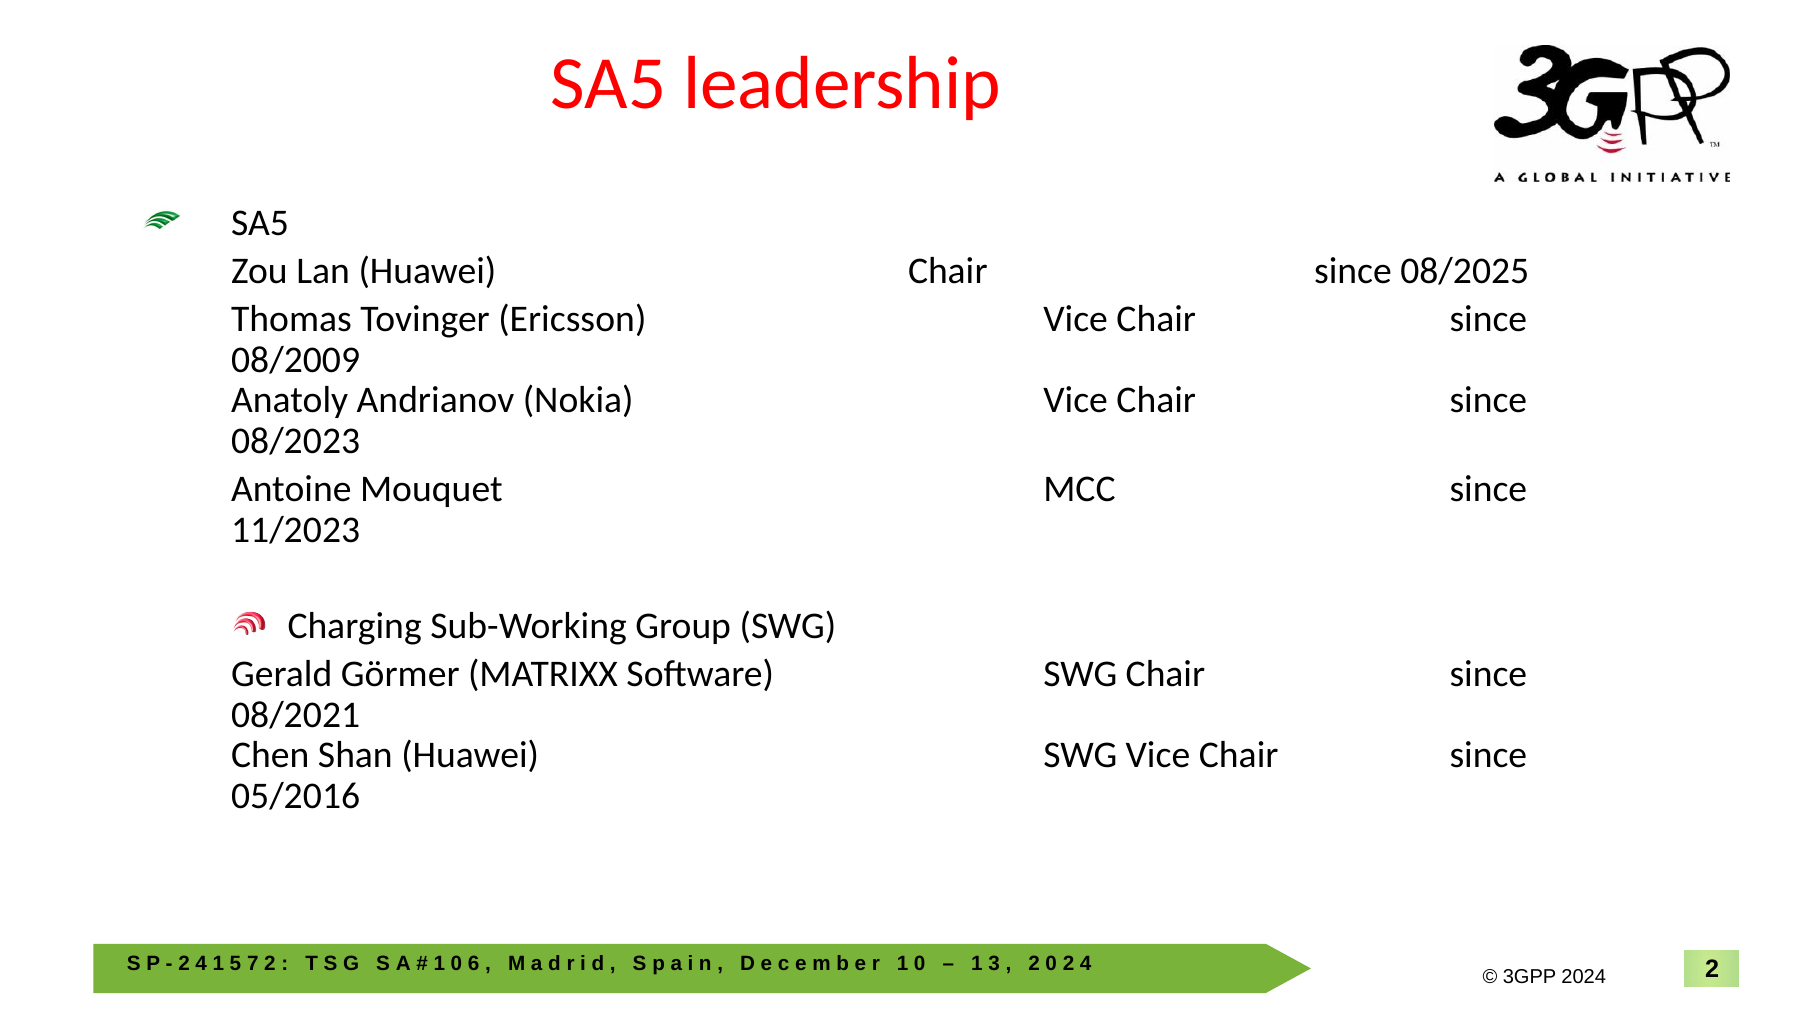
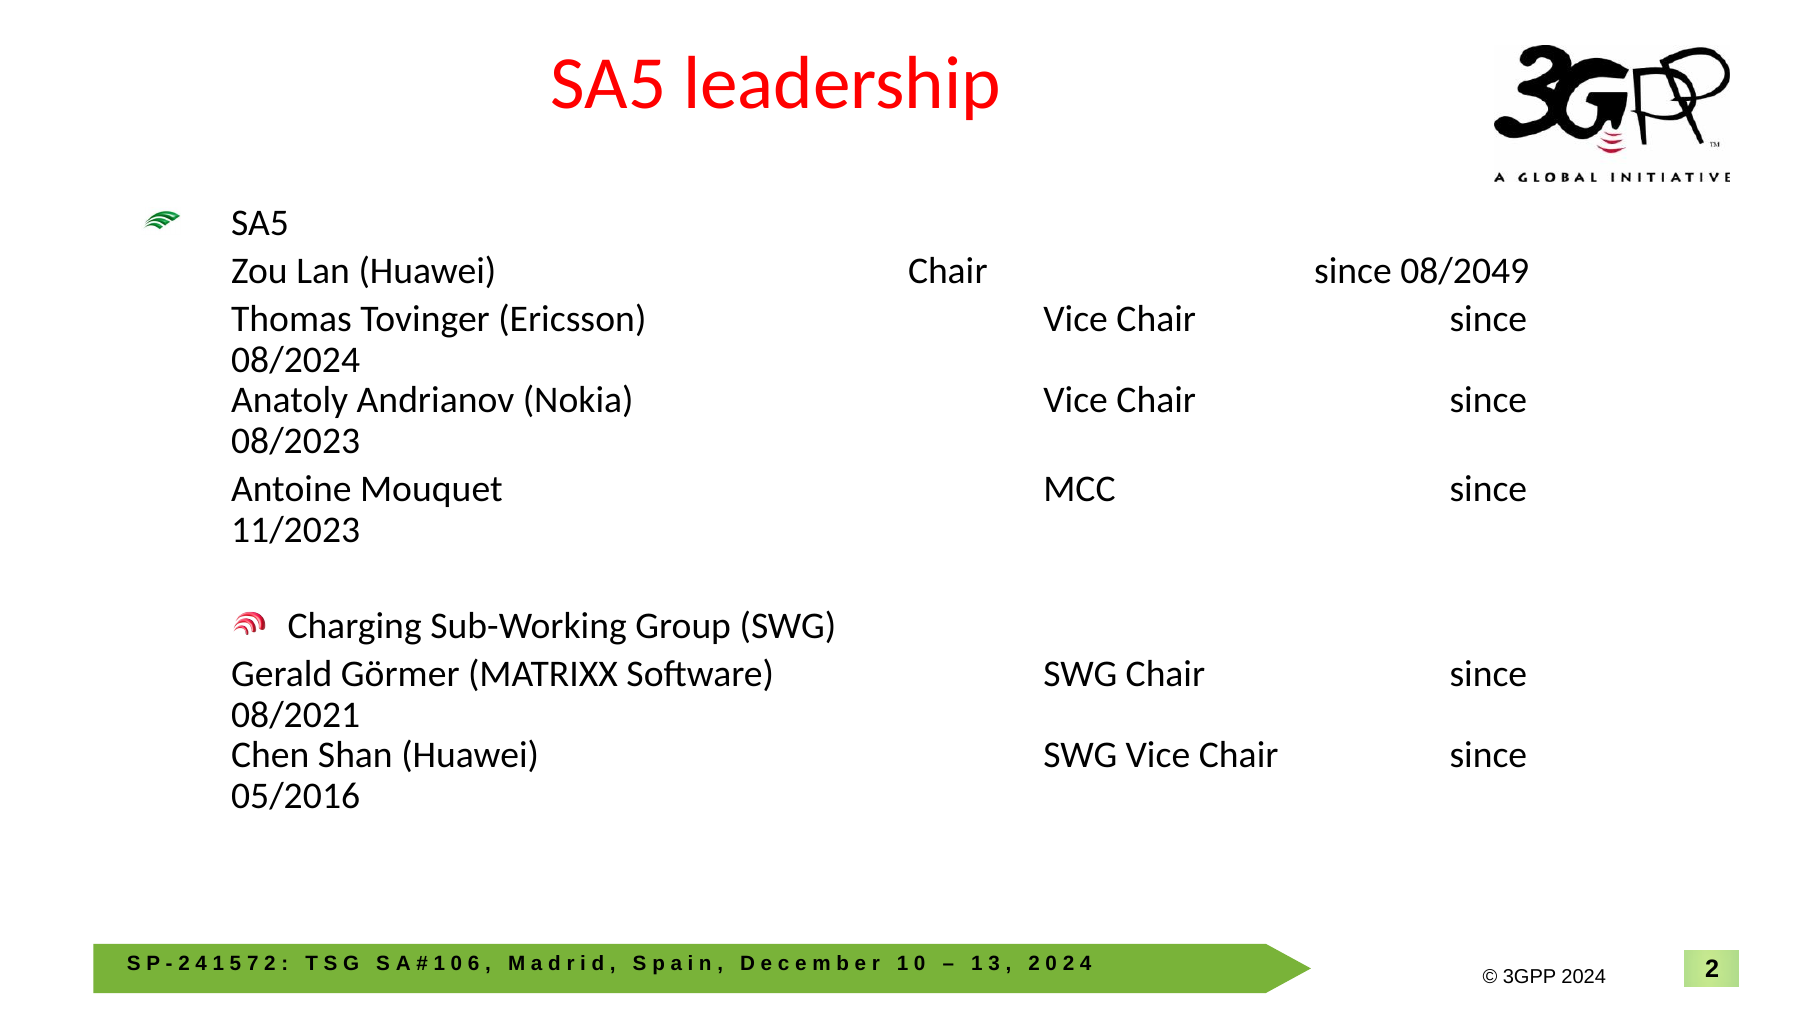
08/2025: 08/2025 -> 08/2049 (1465, 271)
08/2009: 08/2009 -> 08/2024 (296, 360)
